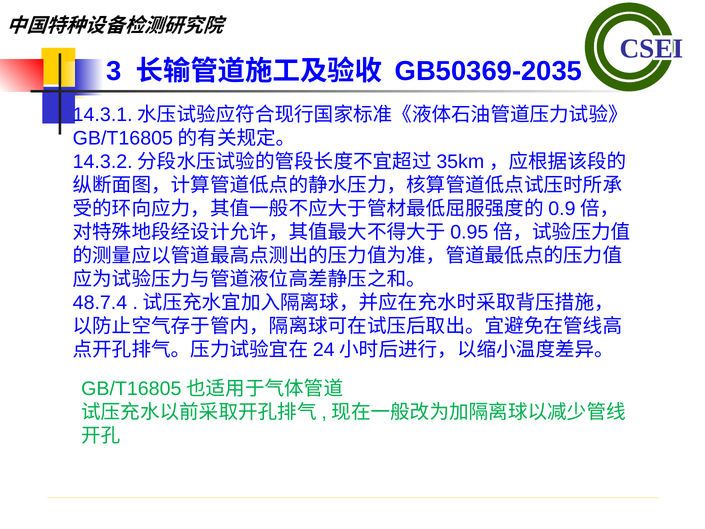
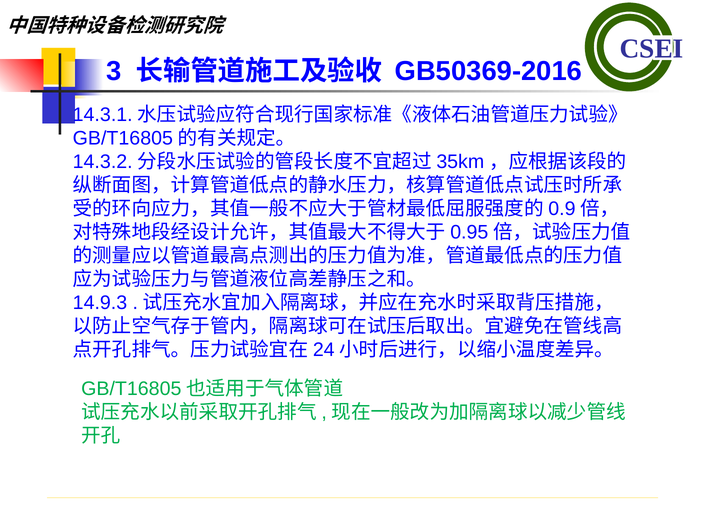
GB50369-2035: GB50369-2035 -> GB50369-2016 (488, 71)
48.7.4: 48.7.4 -> 14.9.3 (100, 303)
